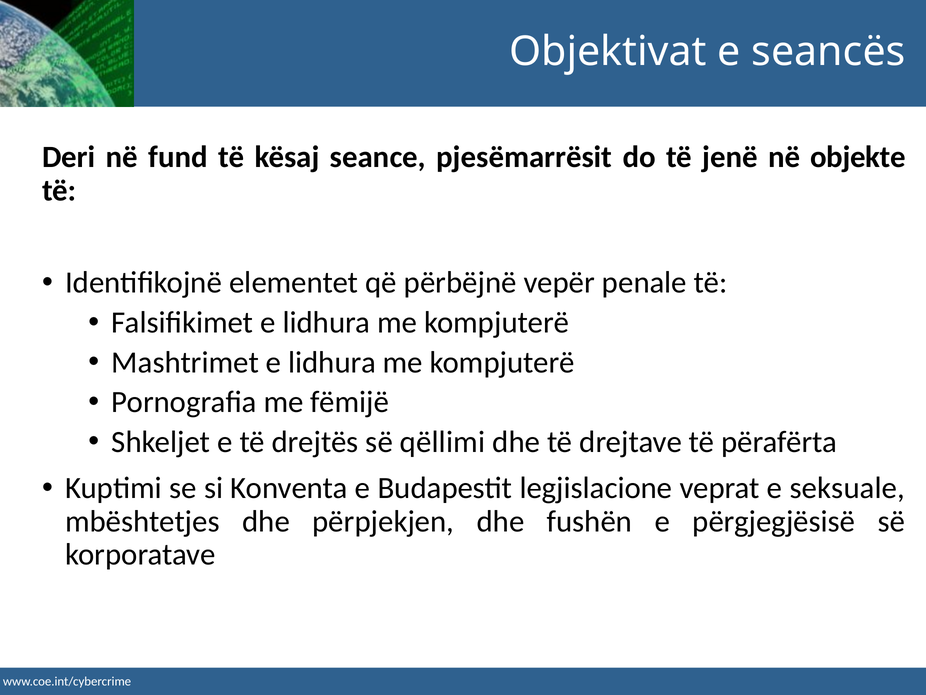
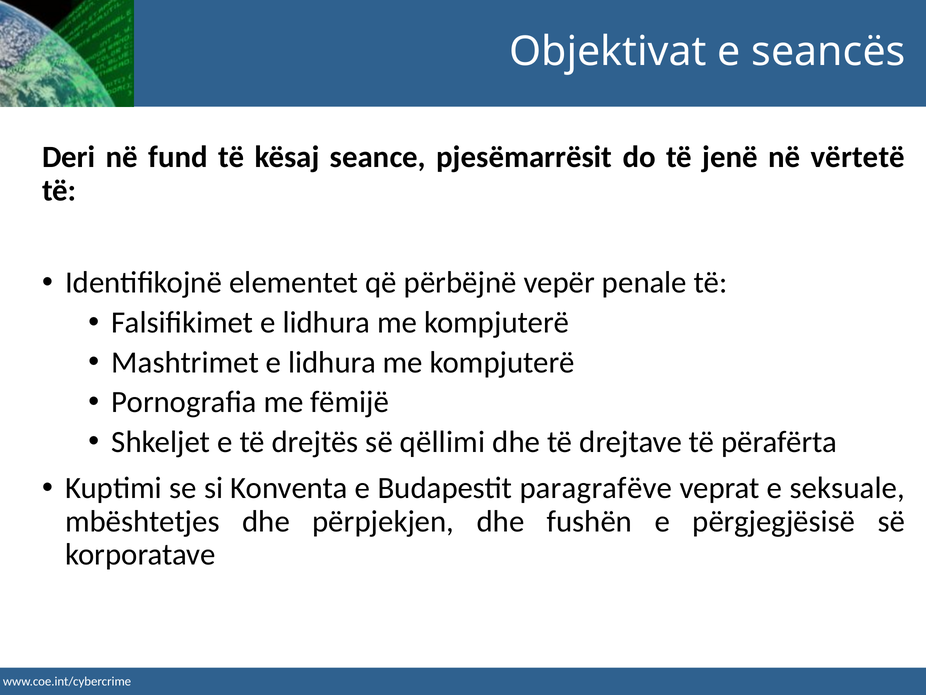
objekte: objekte -> vërtetë (858, 157)
legjislacione: legjislacione -> paragrafëve (596, 488)
